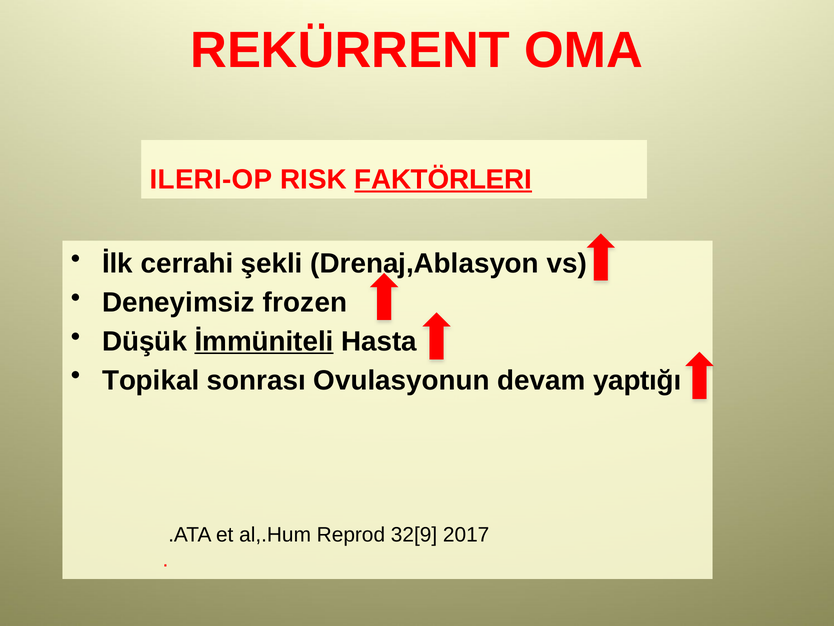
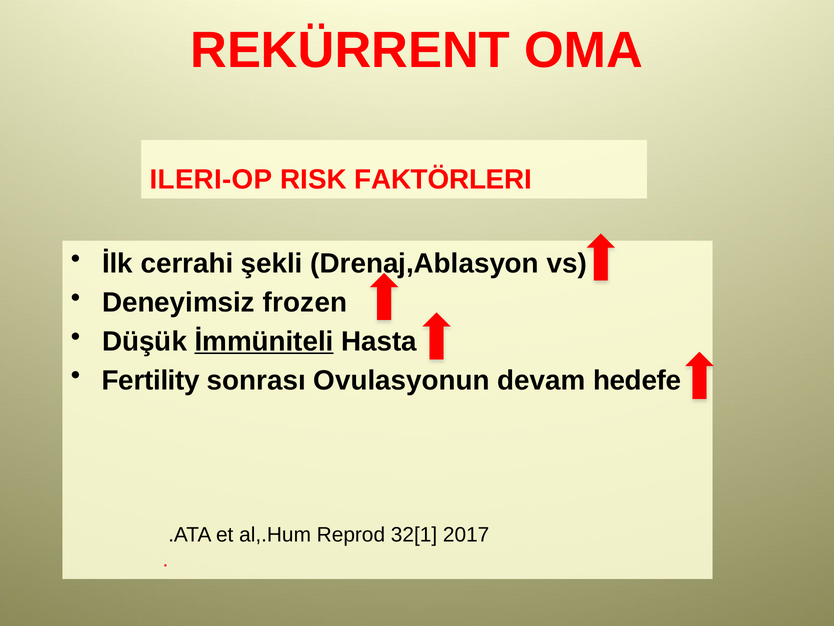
FAKTÖRLERI underline: present -> none (443, 179)
Topikal: Topikal -> Fertility (151, 380)
yaptığı: yaptığı -> hedefe (637, 380)
32[9: 32[9 -> 32[1 (414, 534)
